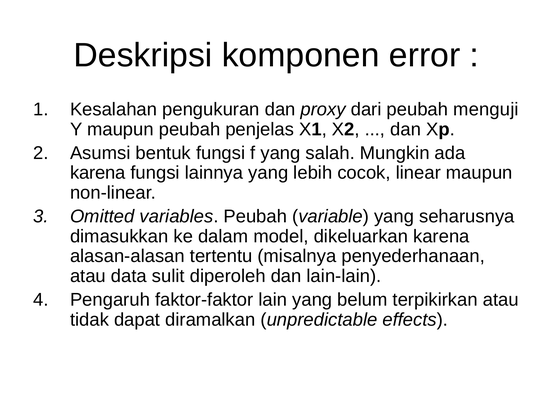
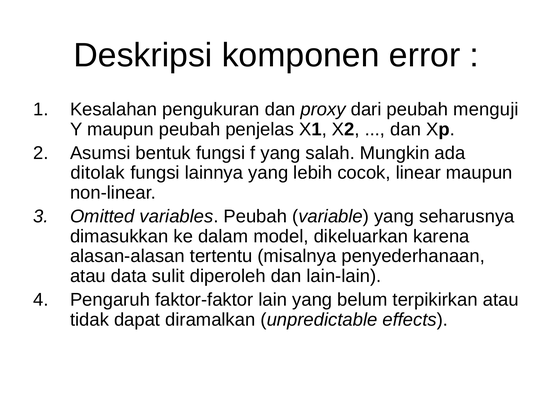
karena: karena -> ditolak (98, 173)
